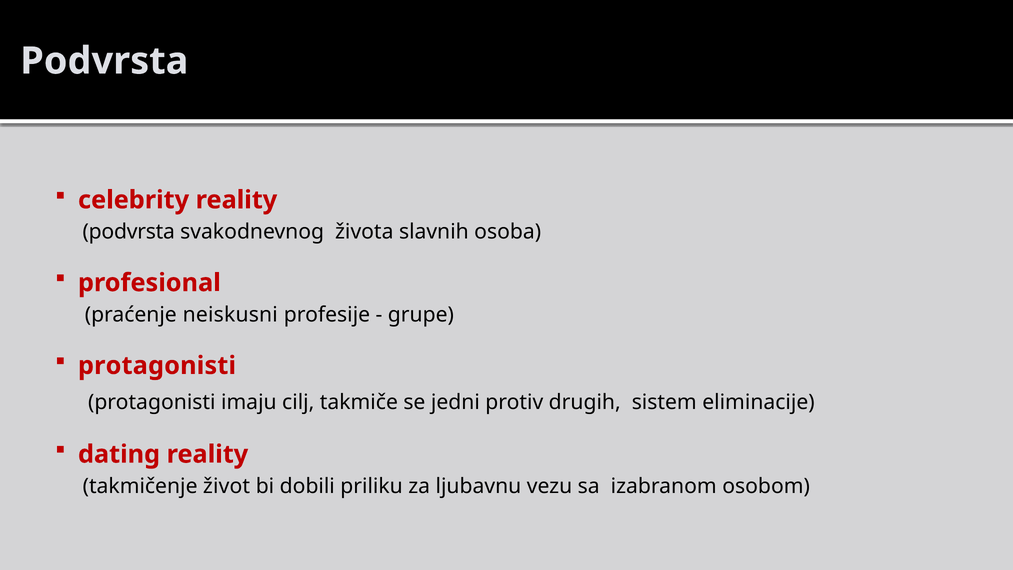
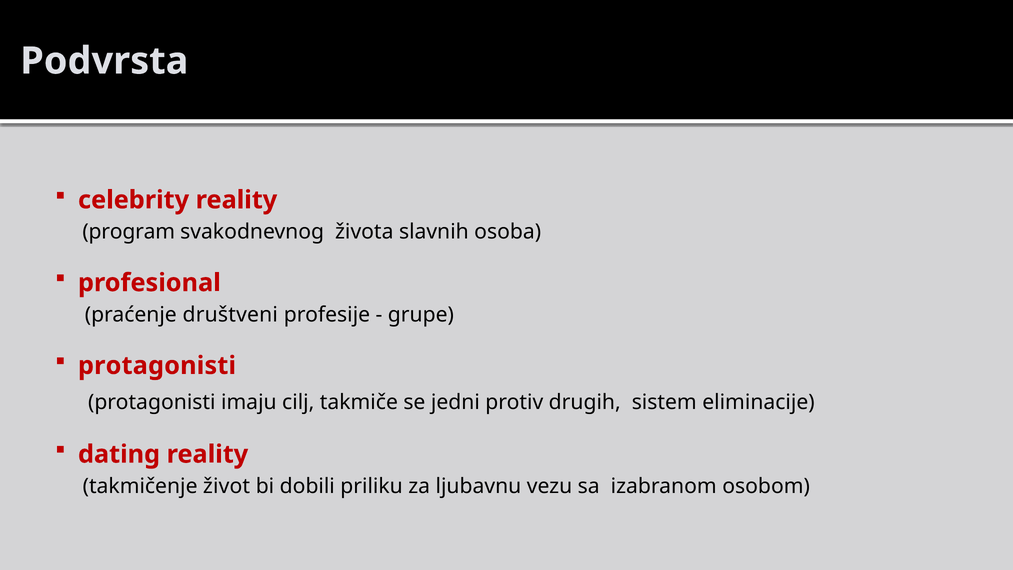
podvrsta: podvrsta -> program (129, 232)
neiskusni: neiskusni -> društveni (230, 315)
